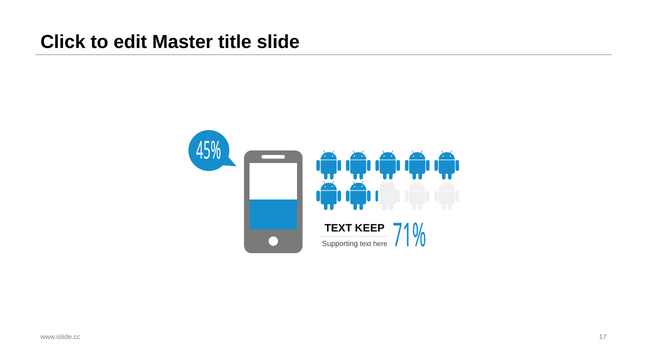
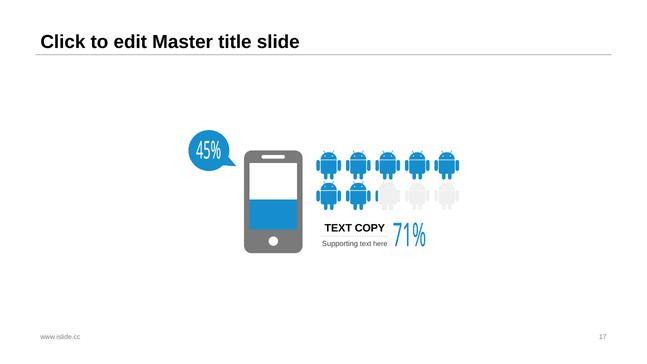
KEEP: KEEP -> COPY (370, 228)
